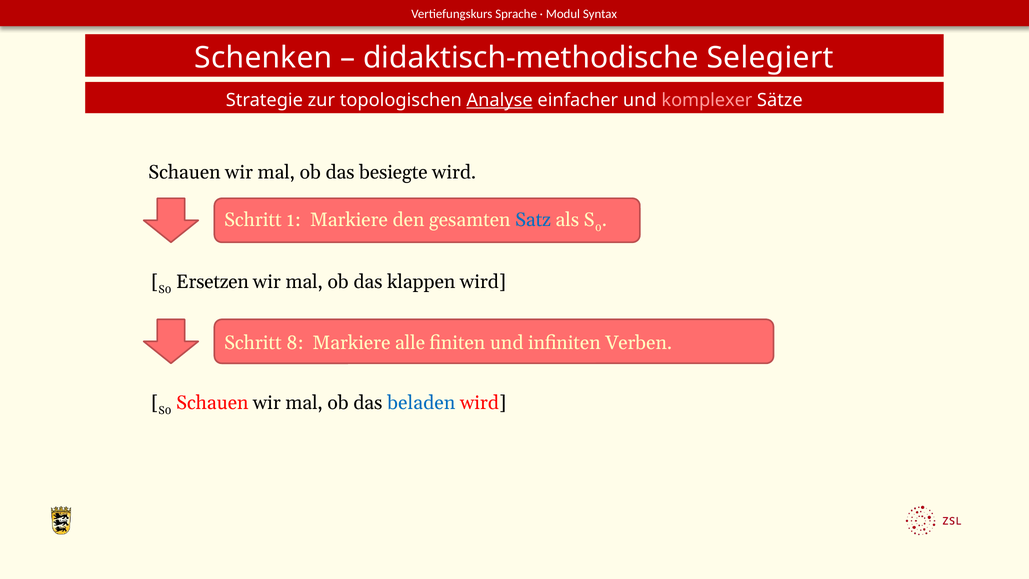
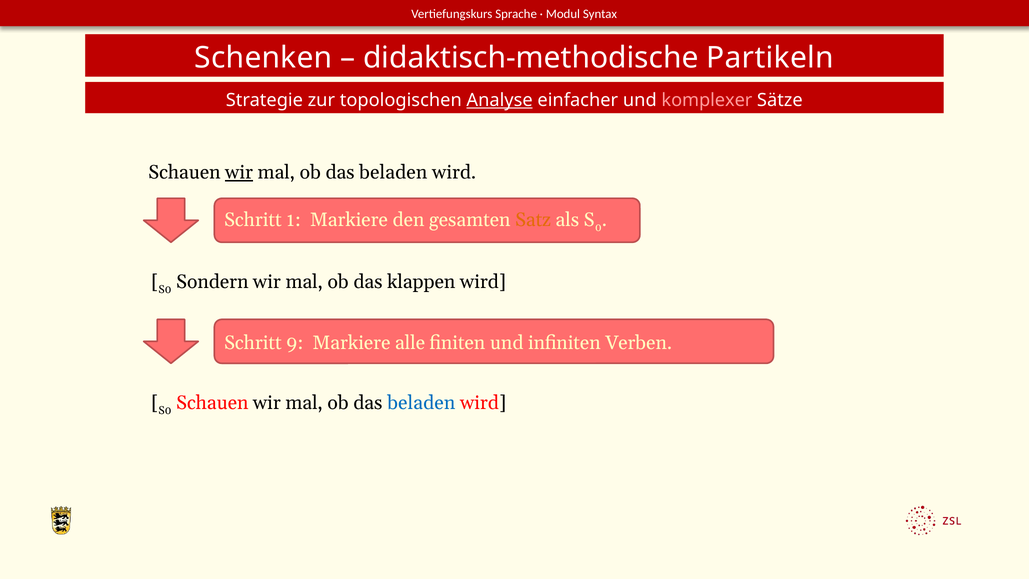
Selegiert: Selegiert -> Partikeln (770, 58)
wir underline: none -> present (239, 172)
besiegte: besiegte -> beladen (393, 172)
Satz colour: blue -> orange (533, 220)
Ersetzen: Ersetzen -> Sondern (212, 282)
8: 8 -> 9 (295, 343)
